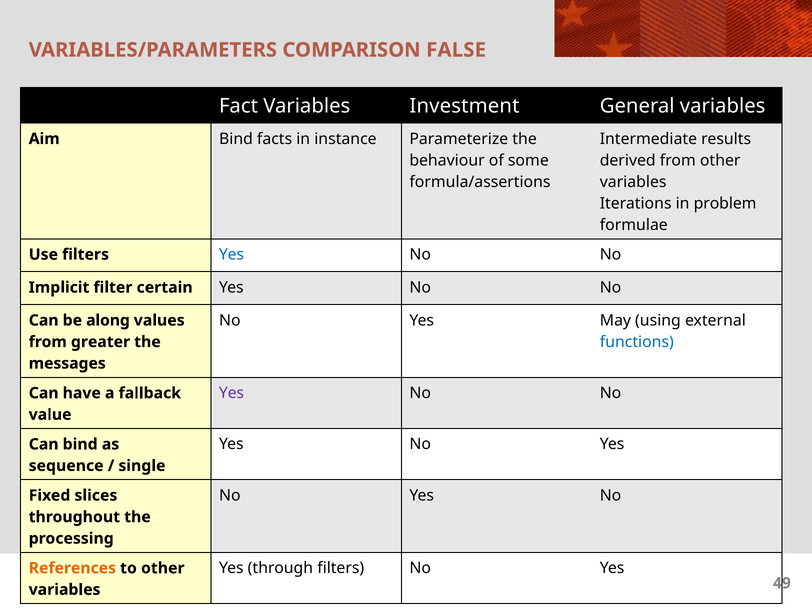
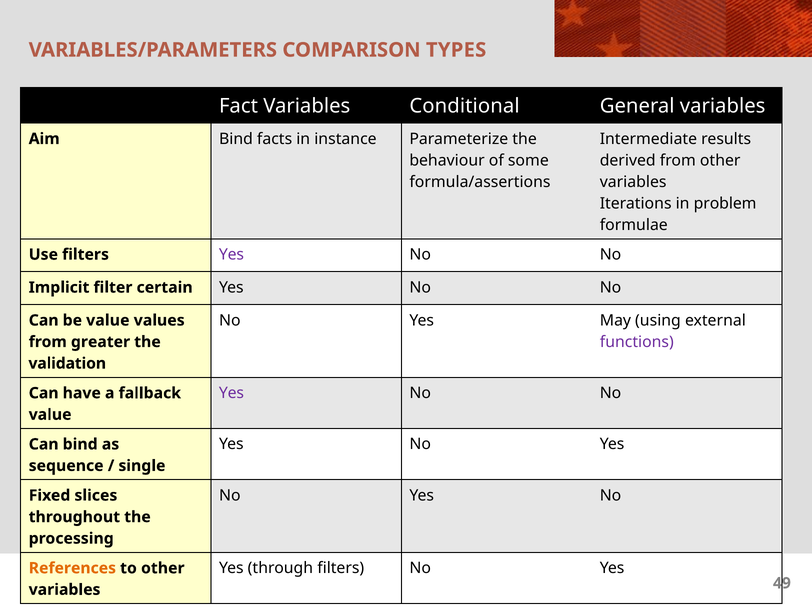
FALSE: FALSE -> TYPES (456, 50)
Investment: Investment -> Conditional (465, 106)
Yes colour: blue -> purple (231, 255)
be along: along -> value (108, 320)
functions colour: blue -> purple (637, 342)
messages: messages -> validation (67, 363)
